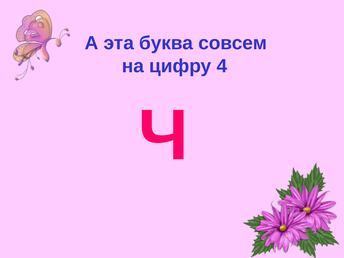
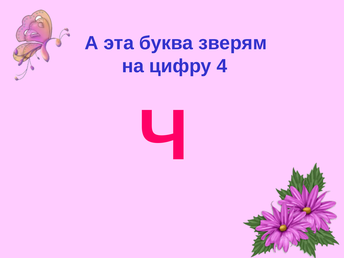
совсем: совсем -> зверям (233, 43)
